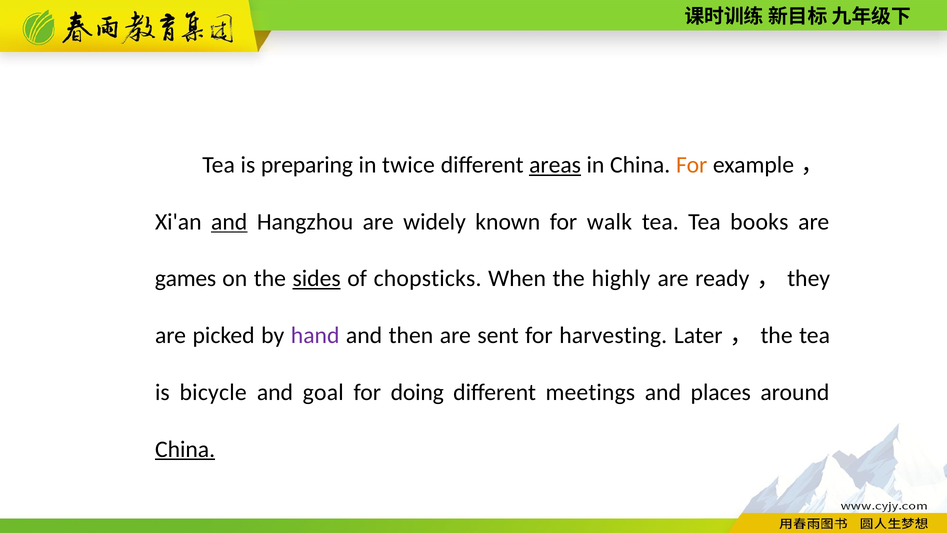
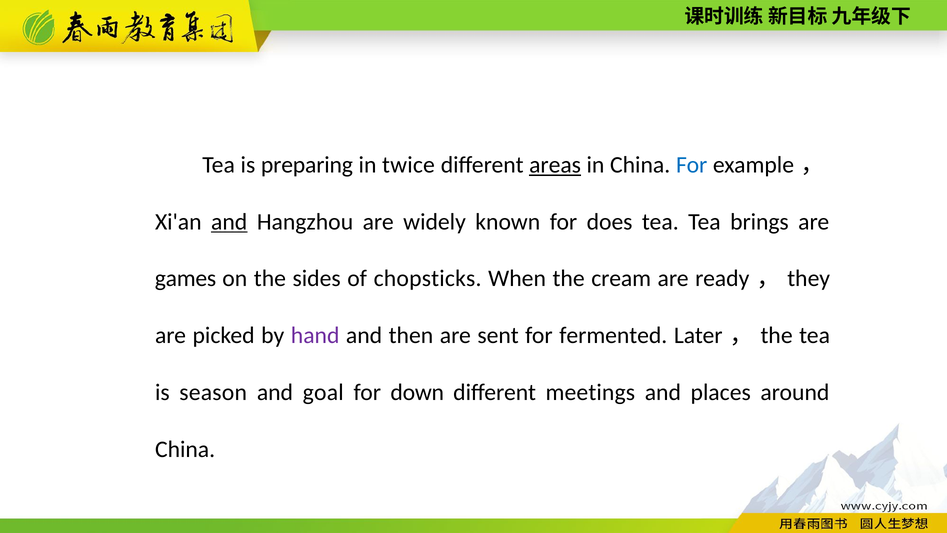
For colour: orange -> blue (692, 165)
walk: walk -> does (610, 222)
books: books -> brings (759, 222)
sides underline: present -> none (317, 278)
highly: highly -> cream (621, 278)
harvesting: harvesting -> fermented (613, 335)
bicycle: bicycle -> season (213, 392)
doing: doing -> down (417, 392)
China underline: present -> none (185, 449)
